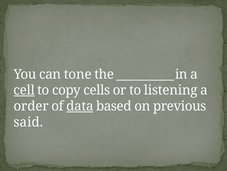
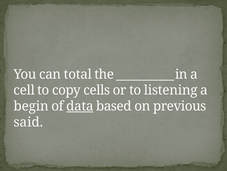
tone: tone -> total (78, 74)
cell underline: present -> none (24, 90)
order: order -> begin (31, 106)
